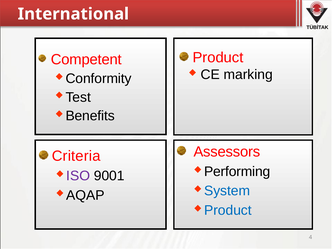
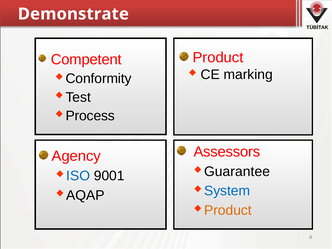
International: International -> Demonstrate (73, 14)
Benefits: Benefits -> Process (90, 116)
Criteria: Criteria -> Agency (76, 156)
Performing: Performing -> Guarantee (237, 172)
ISO colour: purple -> blue (78, 176)
Product colour: blue -> orange (228, 210)
